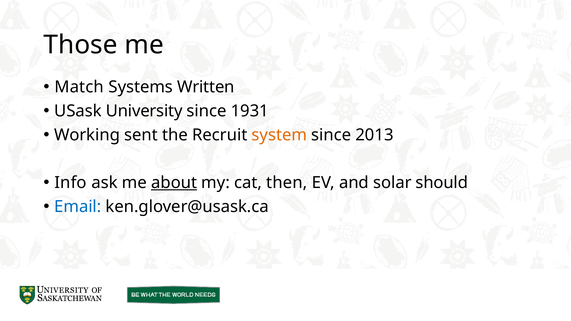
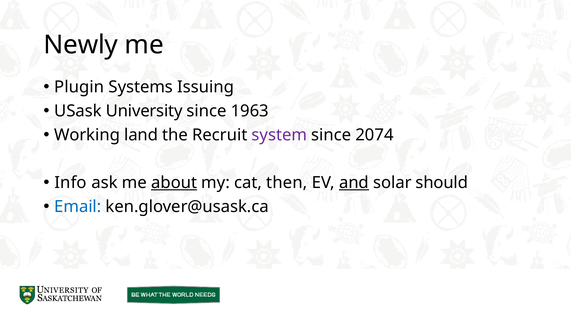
Those: Those -> Newly (81, 45)
Match: Match -> Plugin (79, 87)
Written: Written -> Issuing (206, 87)
1931: 1931 -> 1963 (250, 111)
sent: sent -> land (141, 135)
system colour: orange -> purple (279, 135)
2013: 2013 -> 2074 (375, 135)
and underline: none -> present (354, 183)
